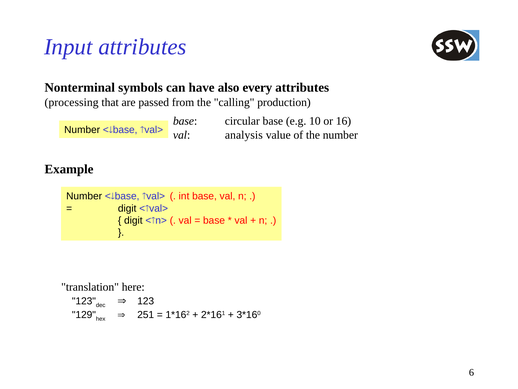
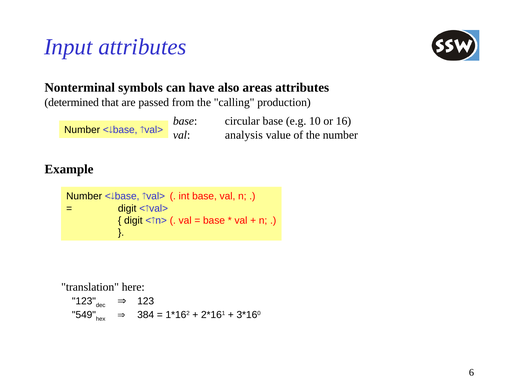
every: every -> areas (257, 88)
processing: processing -> determined (72, 102)
129: 129 -> 549 (84, 315)
251: 251 -> 384 (146, 315)
